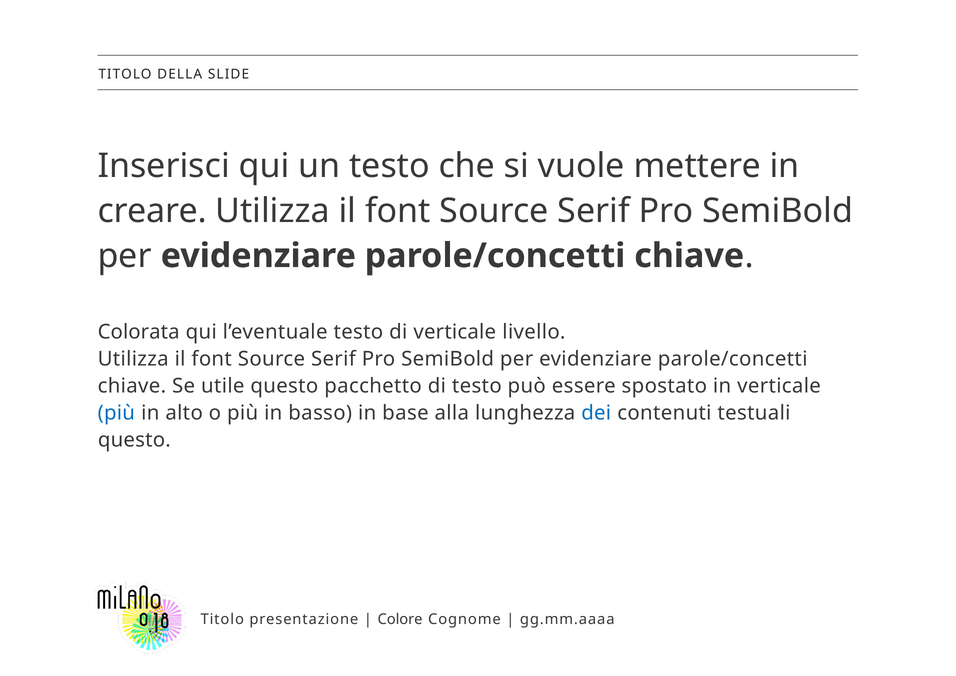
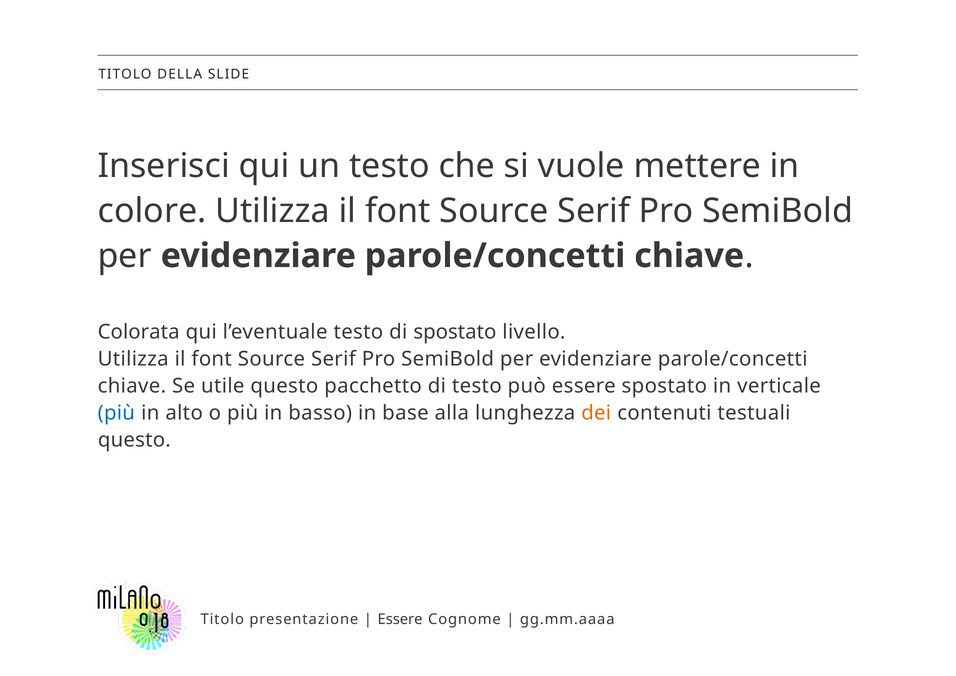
creare: creare -> colore (152, 211)
di verticale: verticale -> spostato (455, 332)
dei colour: blue -> orange (596, 413)
Colore: Colore -> Essere (400, 619)
